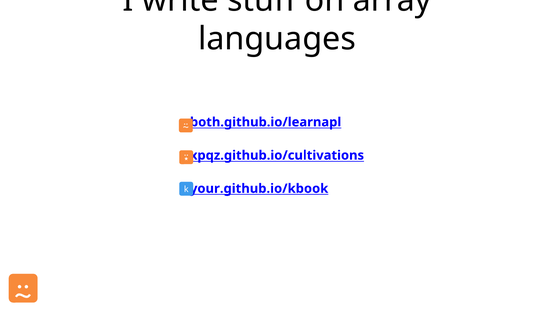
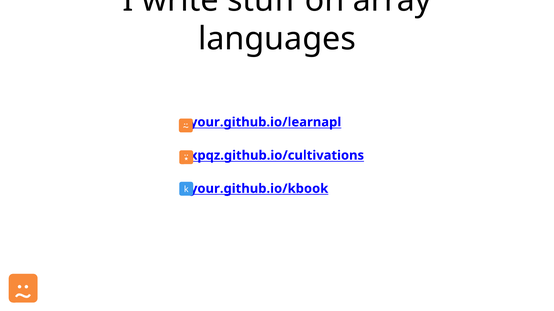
both.github.io/learnapl: both.github.io/learnapl -> your.github.io/learnapl (266, 122)
